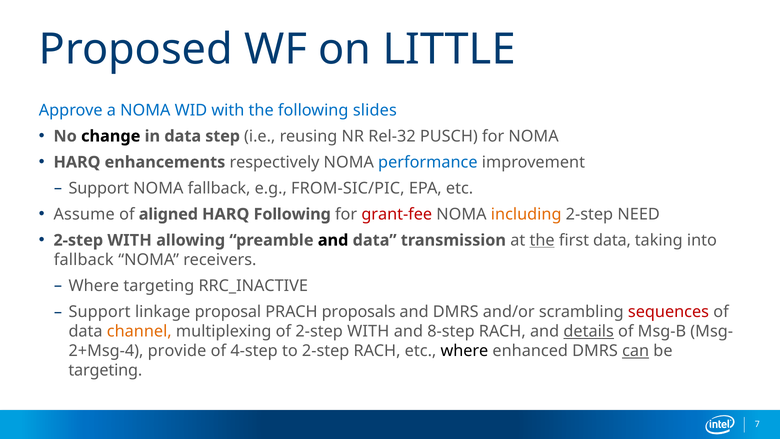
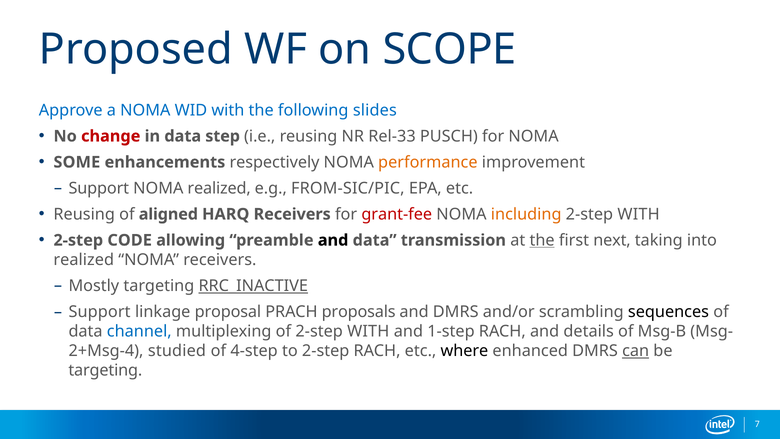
LITTLE: LITTLE -> SCOPE (450, 50)
change colour: black -> red (111, 136)
Rel-32: Rel-32 -> Rel-33 (392, 136)
HARQ: HARQ -> SOME (77, 162)
performance colour: blue -> orange (428, 162)
NOMA fallback: fallback -> realized (219, 188)
Assume: Assume -> Reusing (84, 214)
HARQ Following: Following -> Receivers (292, 214)
NEED: NEED -> WITH (639, 214)
WITH: WITH -> CODE (130, 240)
first data: data -> next (612, 240)
fallback: fallback -> realized (84, 260)
Where: Where -> Mostly (94, 286)
RRC_INACTIVE underline: none -> present (253, 286)
sequences colour: red -> black (668, 312)
channel colour: orange -> blue (139, 331)
8-step: 8-step -> 1-step (451, 331)
details underline: present -> none (589, 331)
provide: provide -> studied (177, 351)
